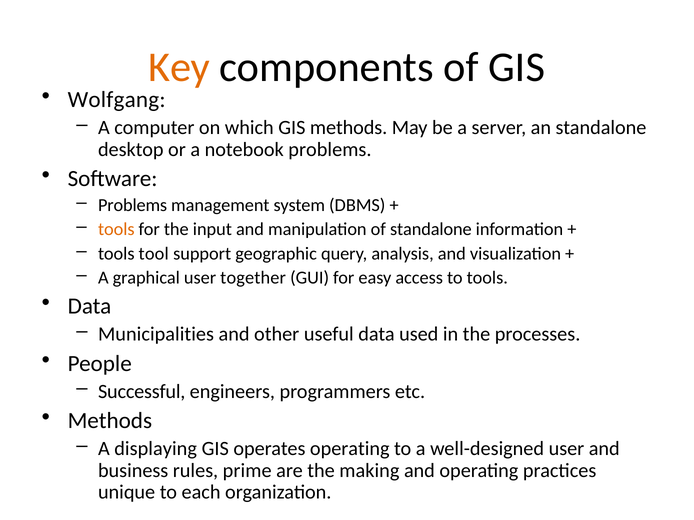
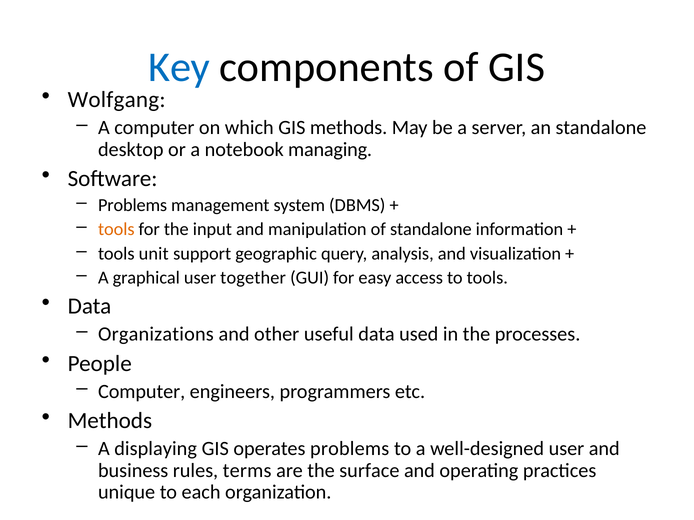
Key colour: orange -> blue (179, 67)
notebook problems: problems -> managing (330, 150)
tool: tool -> unit (154, 254)
Municipalities: Municipalities -> Organizations (156, 334)
Successful: Successful -> Computer (142, 392)
operates operating: operating -> problems (350, 449)
prime: prime -> terms (247, 471)
making: making -> surface (369, 471)
